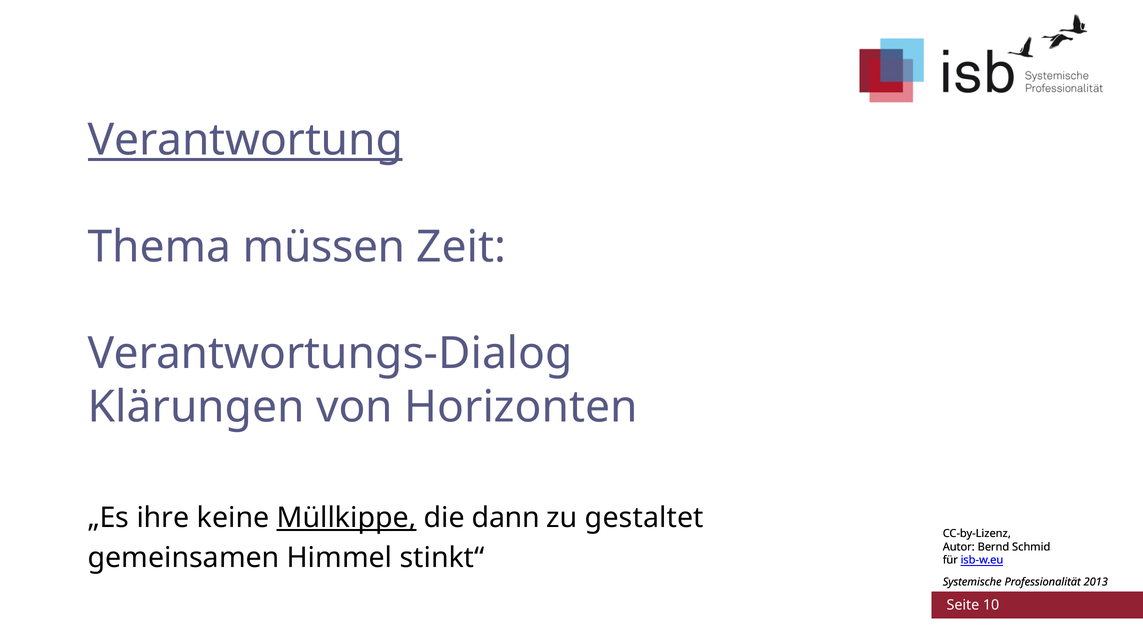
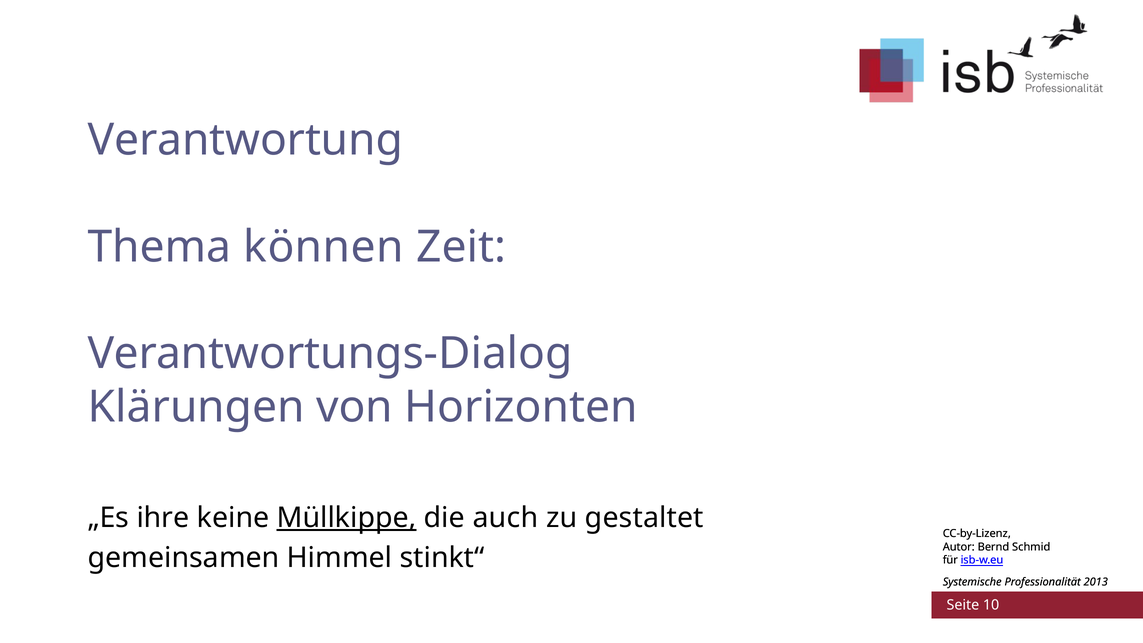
Verantwortung underline: present -> none (245, 140)
müssen: müssen -> können (324, 247)
dann: dann -> auch (506, 518)
